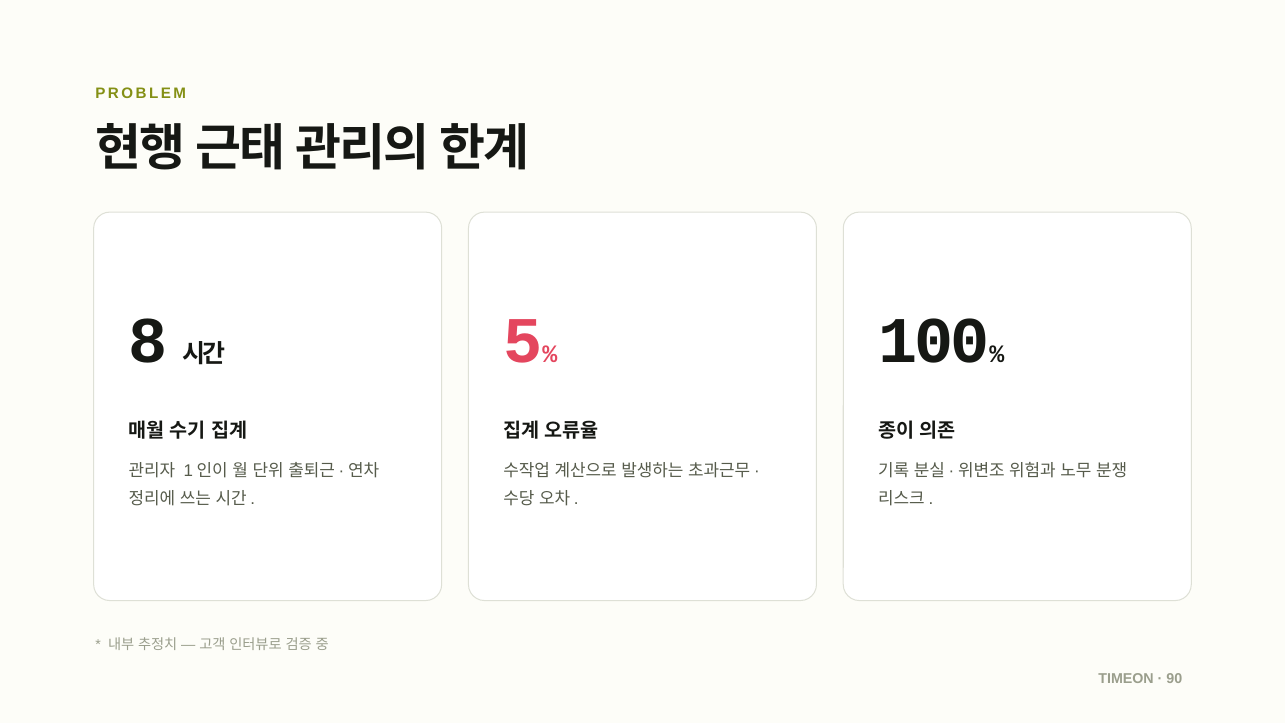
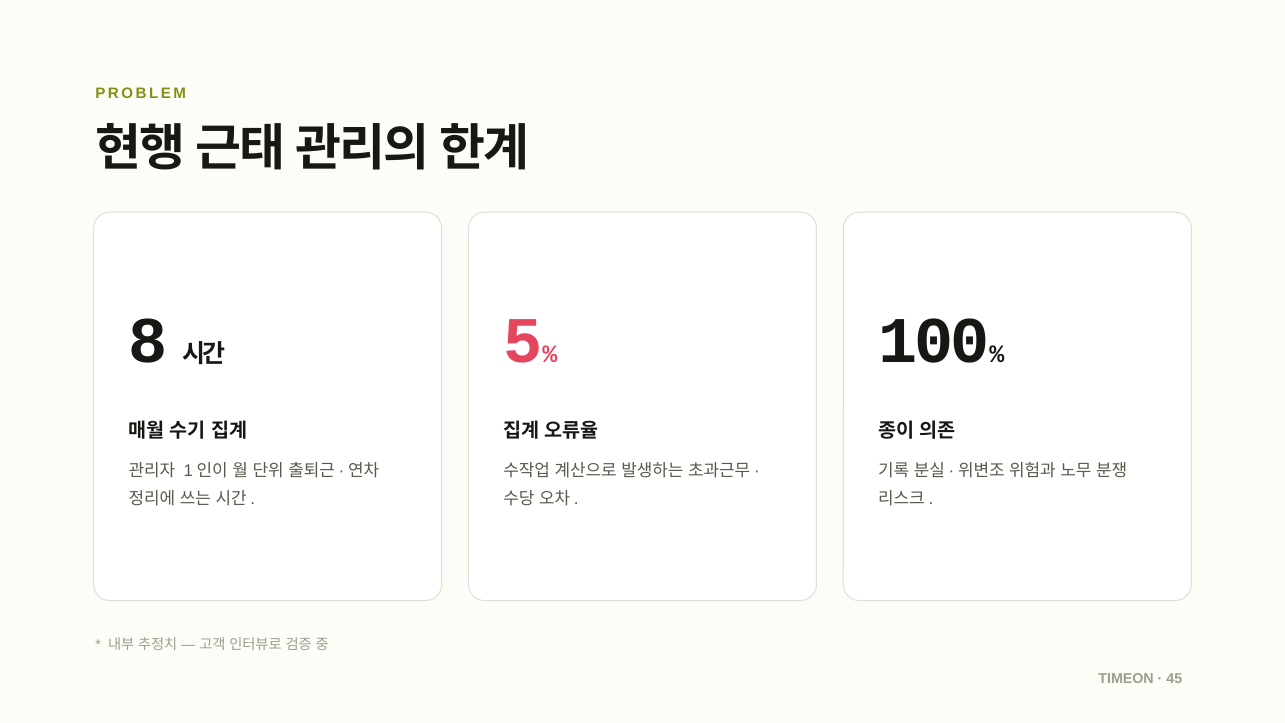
90: 90 -> 45 (1174, 679)
